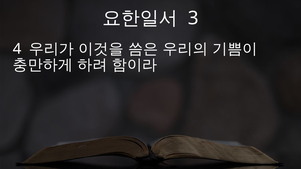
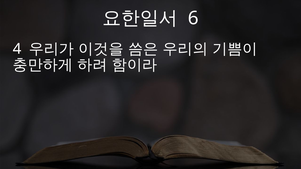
3: 3 -> 6 (193, 18)
